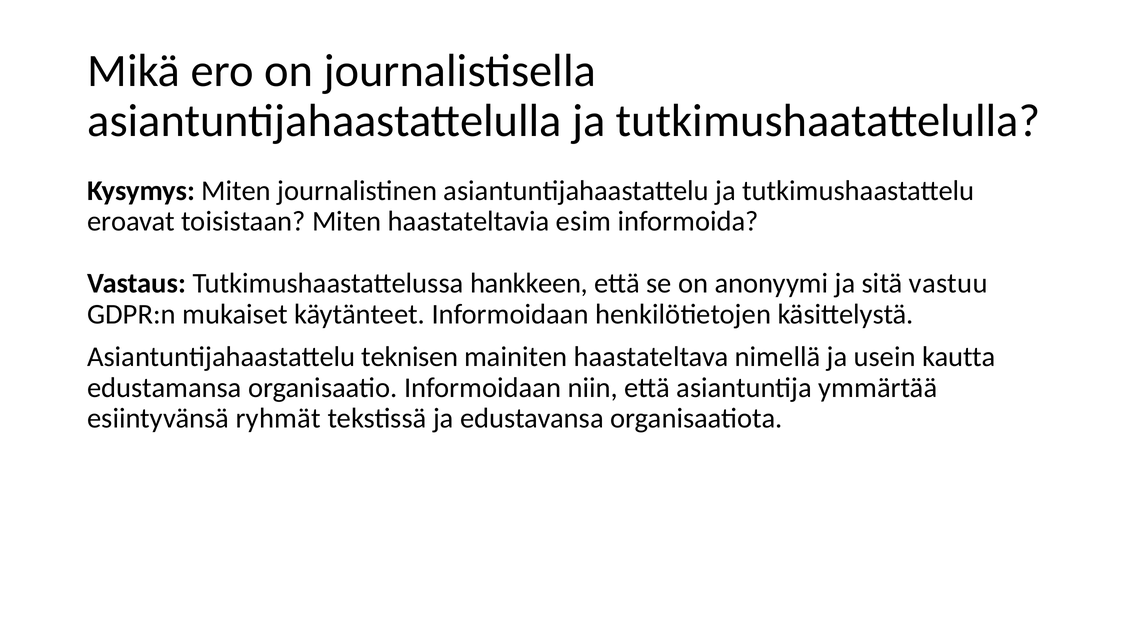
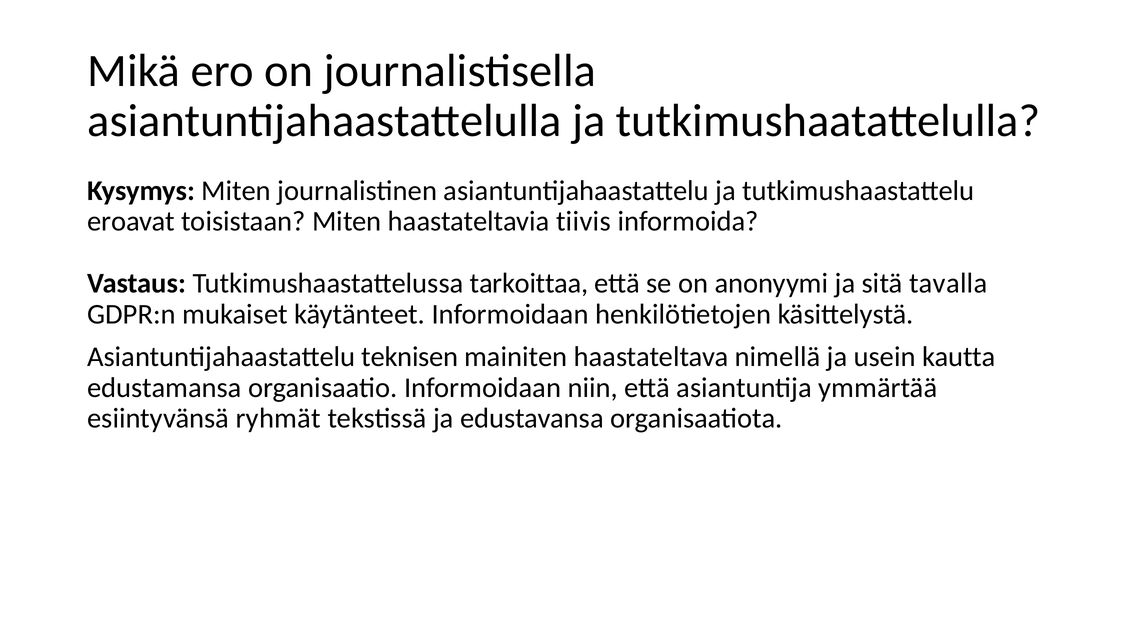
esim: esim -> tiivis (583, 222)
hankkeen: hankkeen -> tarkoittaa (529, 283)
vastuu: vastuu -> tavalla (948, 283)
